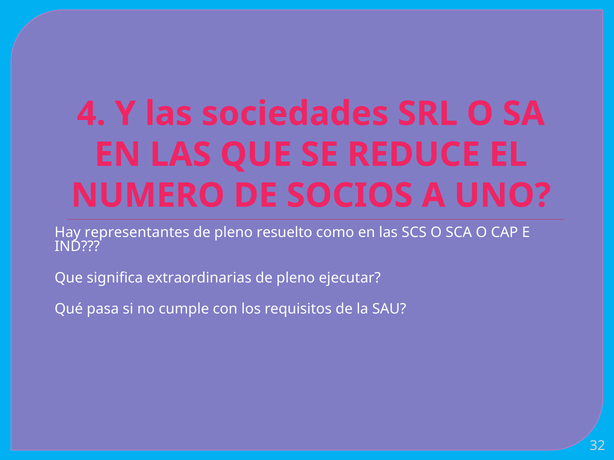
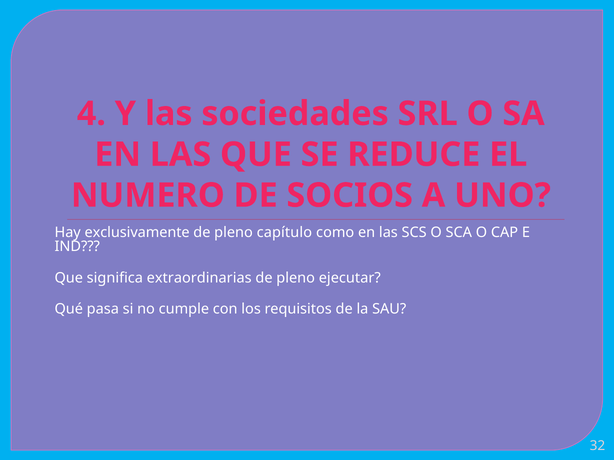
representantes: representantes -> exclusivamente (137, 233)
resuelto: resuelto -> capítulo (284, 233)
